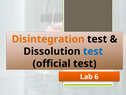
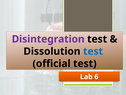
Disintegration colour: orange -> purple (48, 39)
